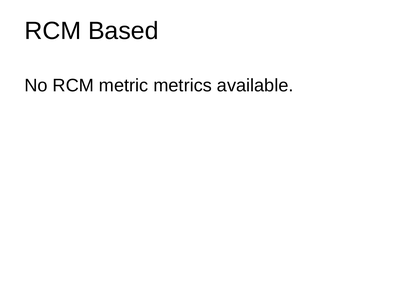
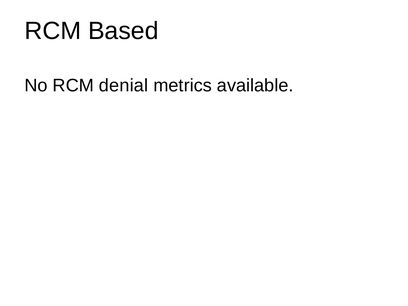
metric: metric -> denial (124, 86)
